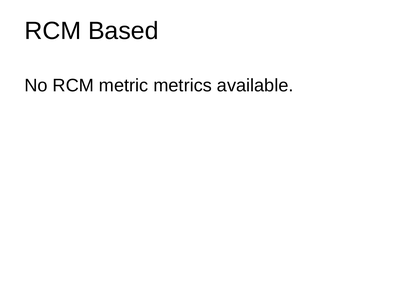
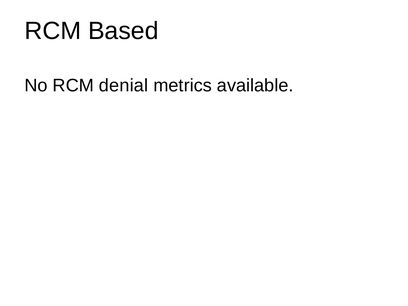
metric: metric -> denial (124, 86)
